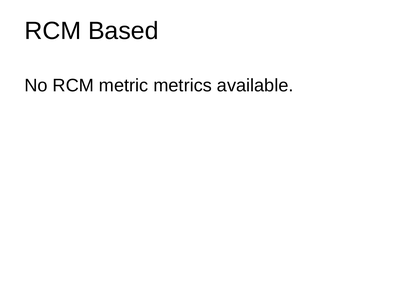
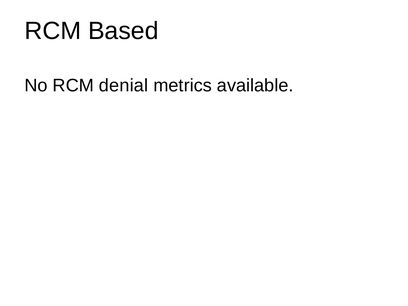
metric: metric -> denial (124, 86)
